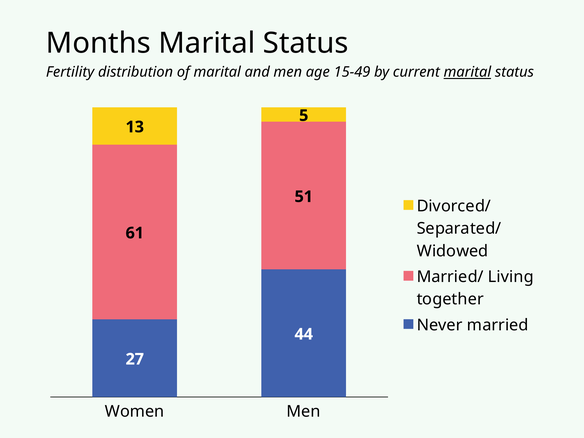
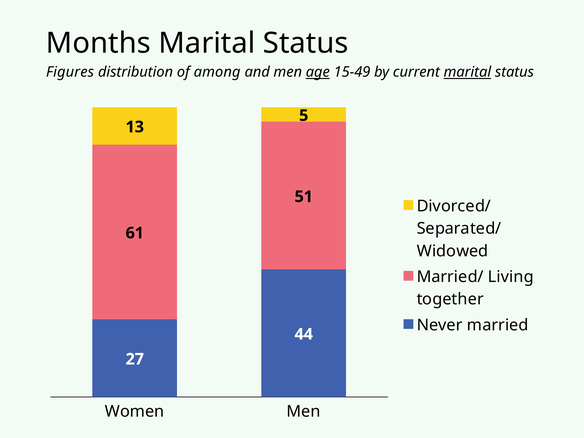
Fertility: Fertility -> Figures (70, 72)
of marital: marital -> among (217, 72)
age underline: none -> present (318, 72)
